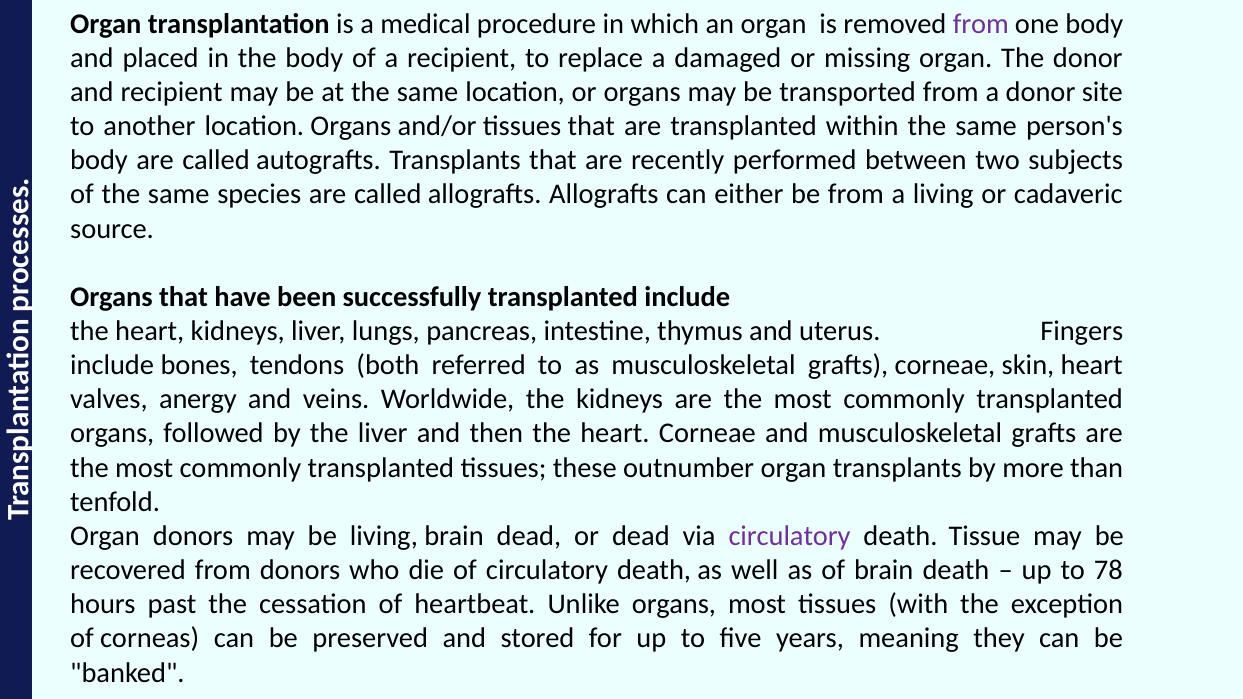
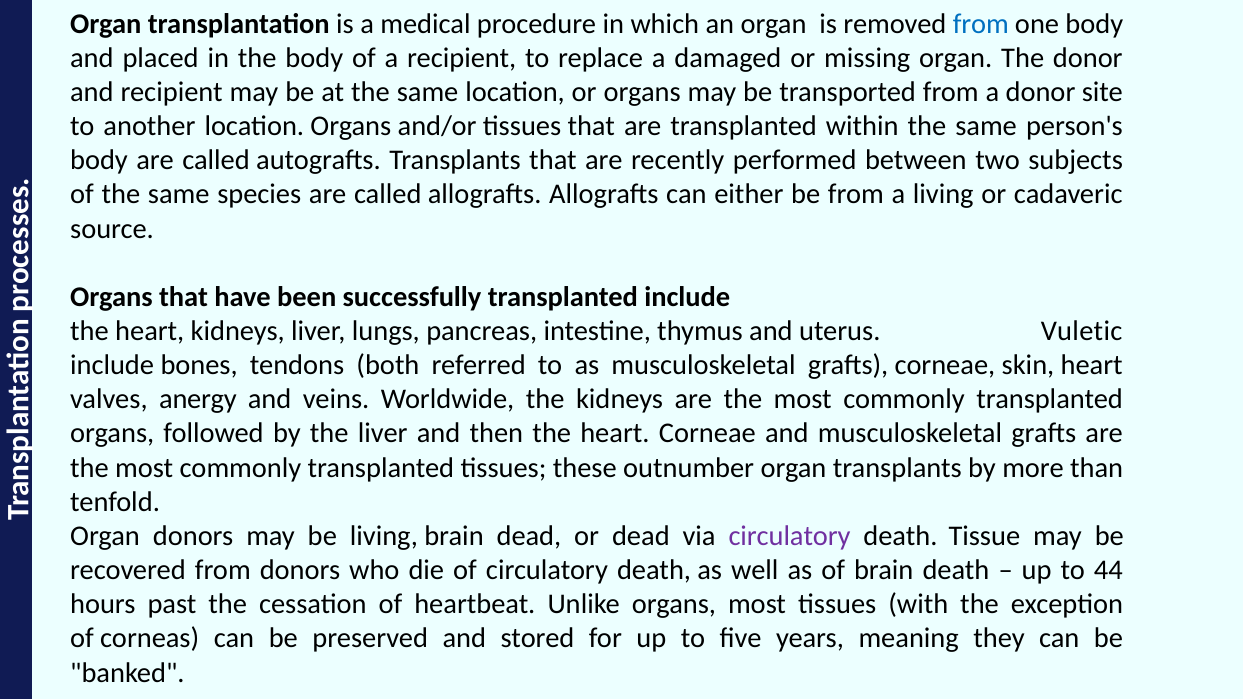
from colour: purple -> blue (981, 24)
Fingers: Fingers -> Vuletic (1082, 331)
78: 78 -> 44 (1108, 570)
